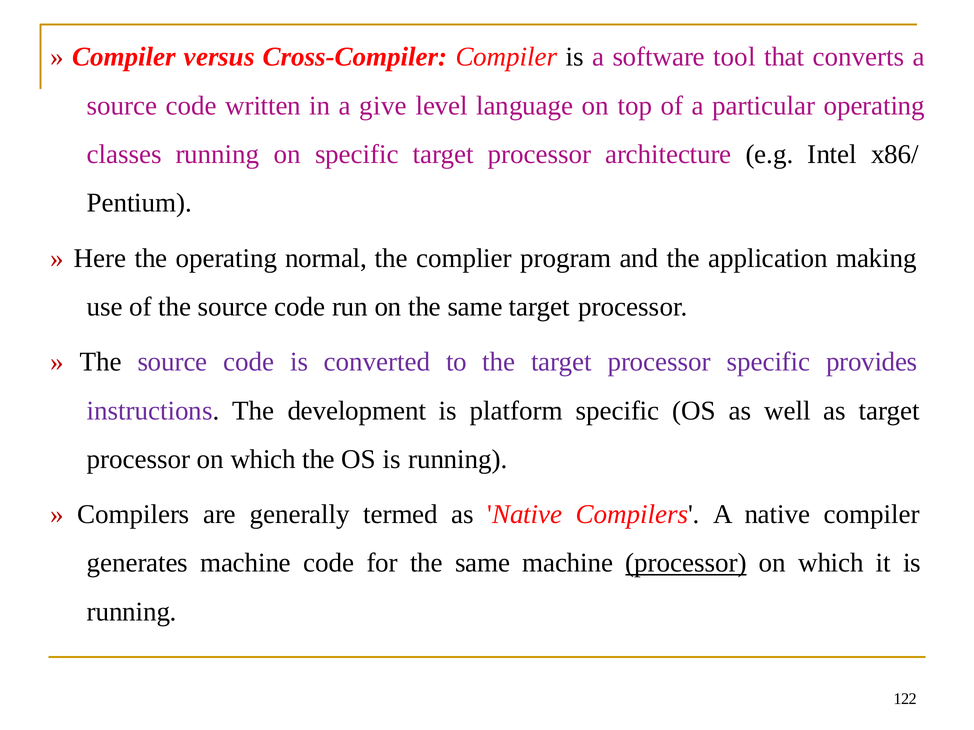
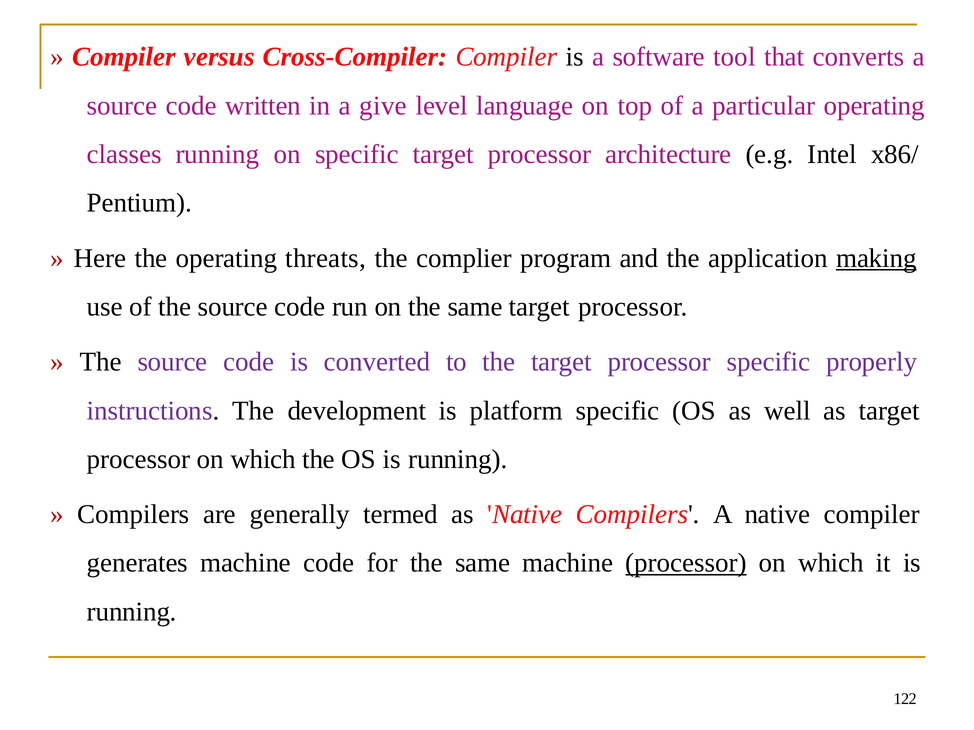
normal: normal -> threats (326, 258)
making underline: none -> present (876, 258)
provides: provides -> properly (872, 362)
